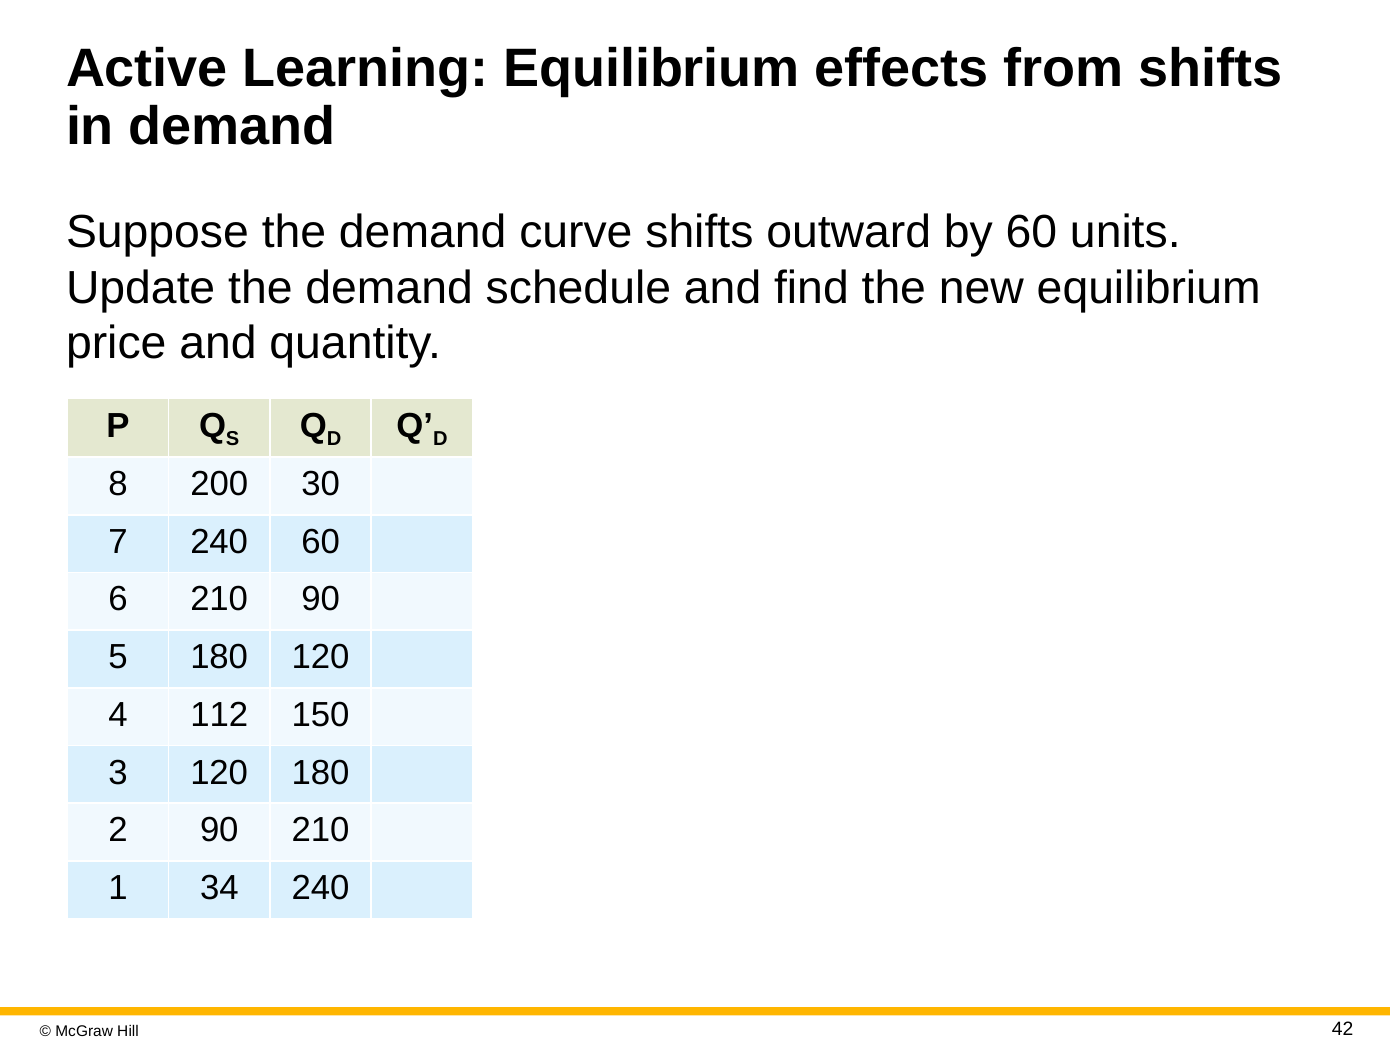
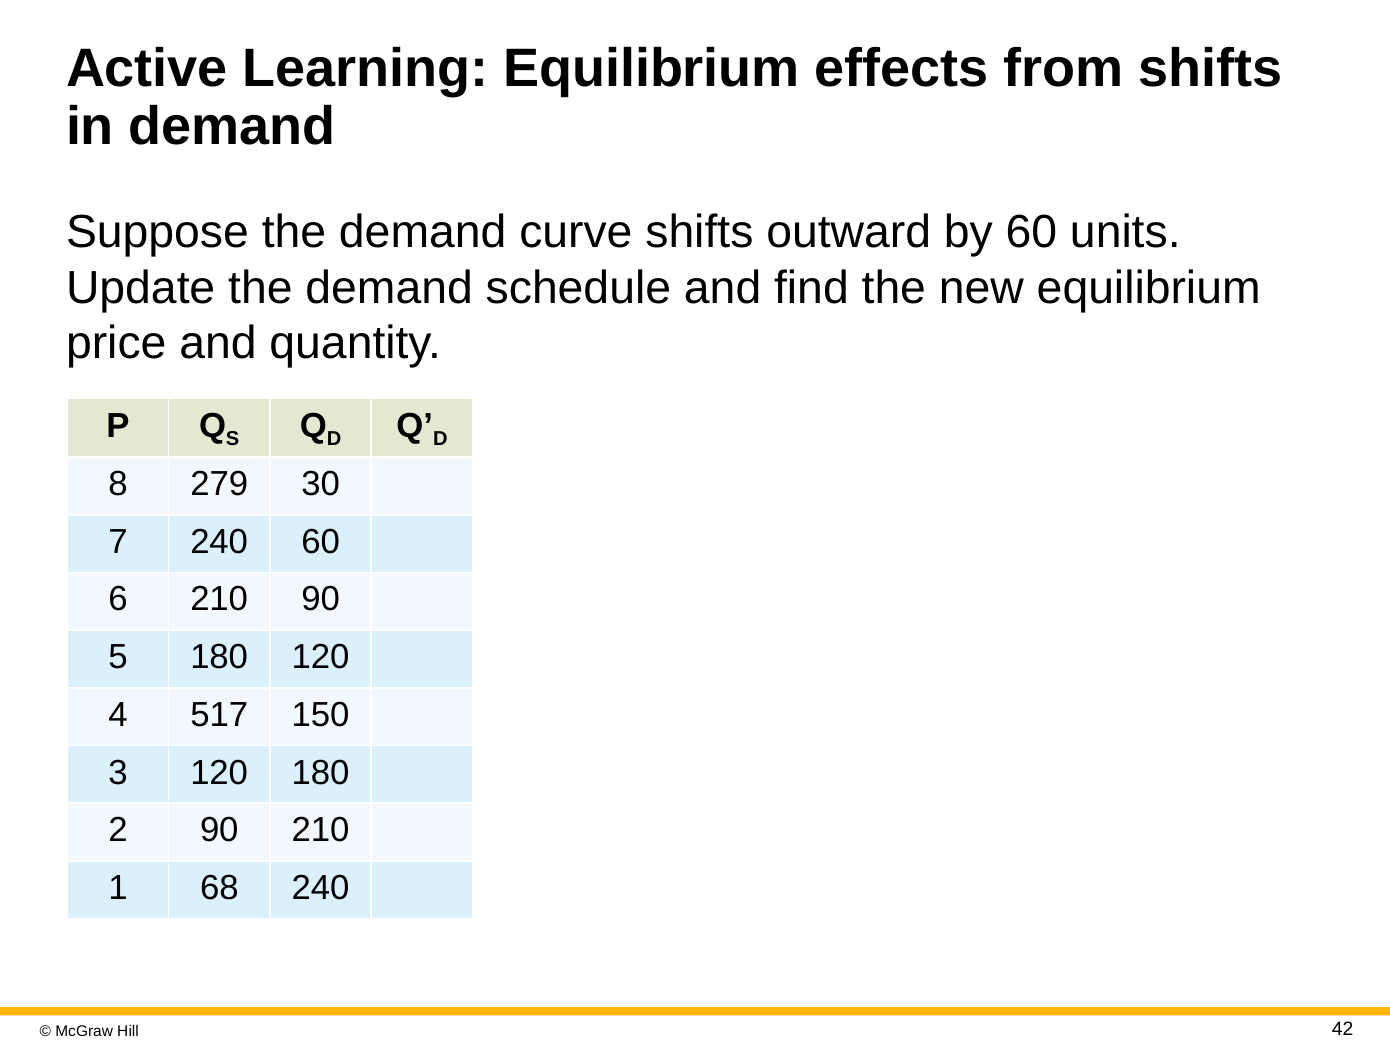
200: 200 -> 279 (219, 484)
112: 112 -> 517 (219, 715)
34: 34 -> 68 (219, 888)
